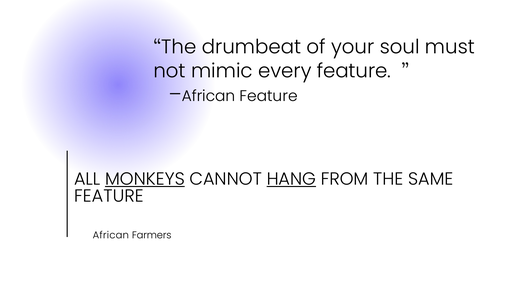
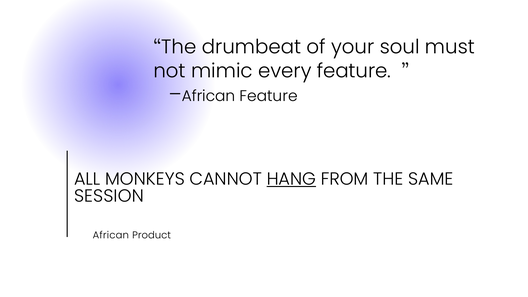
MONKEYS underline: present -> none (145, 179)
FEATURE: FEATURE -> SESSION (109, 196)
Farmers: Farmers -> Product (152, 235)
